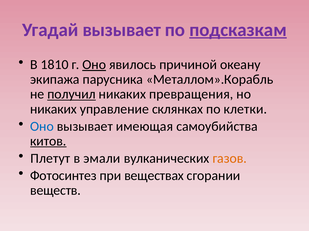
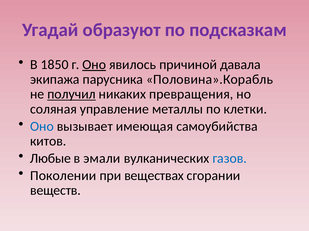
Угадай вызывает: вызывает -> образуют (122, 30)
подсказкам underline: present -> none (238, 30)
1810: 1810 -> 1850 (55, 65)
океану: океану -> давала (240, 65)
Металлом».Корабль: Металлом».Корабль -> Половина».Корабль (210, 80)
никаких: никаких -> соляная (53, 109)
склянках: склянках -> металлы (178, 109)
китов underline: present -> none (48, 142)
Плетут: Плетут -> Любые (50, 159)
газов colour: orange -> blue (230, 159)
Фотосинтез: Фотосинтез -> Поколении (63, 176)
